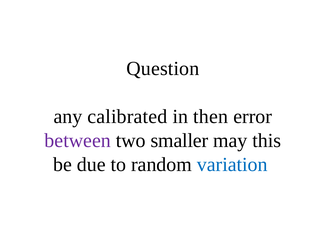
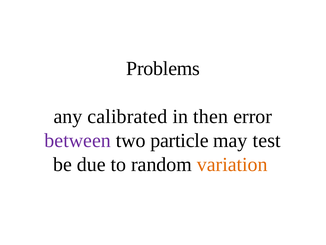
Question: Question -> Problems (163, 68)
smaller: smaller -> particle (179, 140)
this: this -> test (267, 140)
variation colour: blue -> orange (232, 164)
